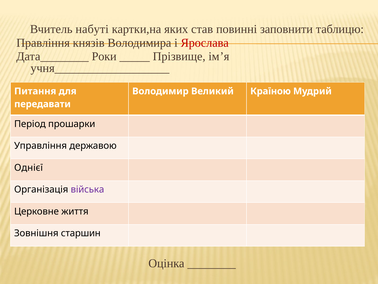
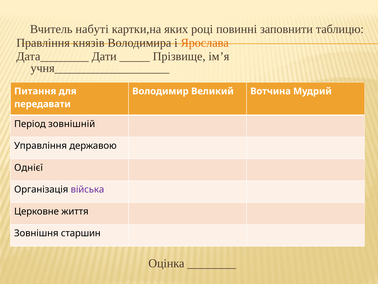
став: став -> році (202, 29)
Ярослава colour: red -> orange (205, 43)
Роки: Роки -> Дати (104, 56)
Країною: Країною -> Вотчина (271, 91)
прошарки: прошарки -> зовнішній (72, 124)
